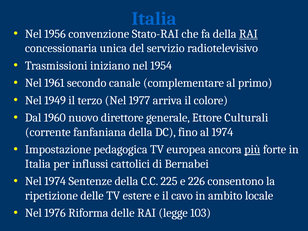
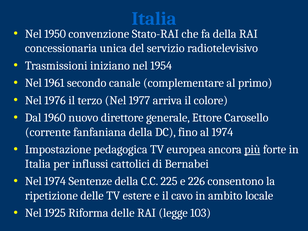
1956: 1956 -> 1950 (55, 34)
RAI underline: present -> none (248, 34)
1949: 1949 -> 1976 (55, 100)
Culturali: Culturali -> Carosello (246, 118)
1976: 1976 -> 1925 (55, 213)
